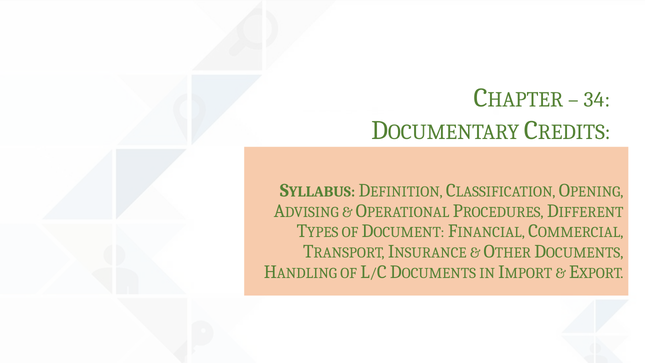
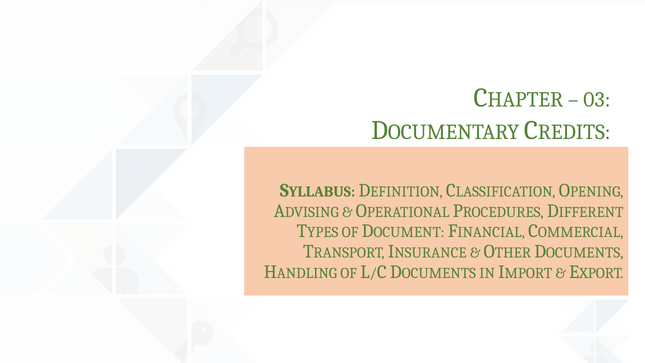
34: 34 -> 03 (597, 100)
